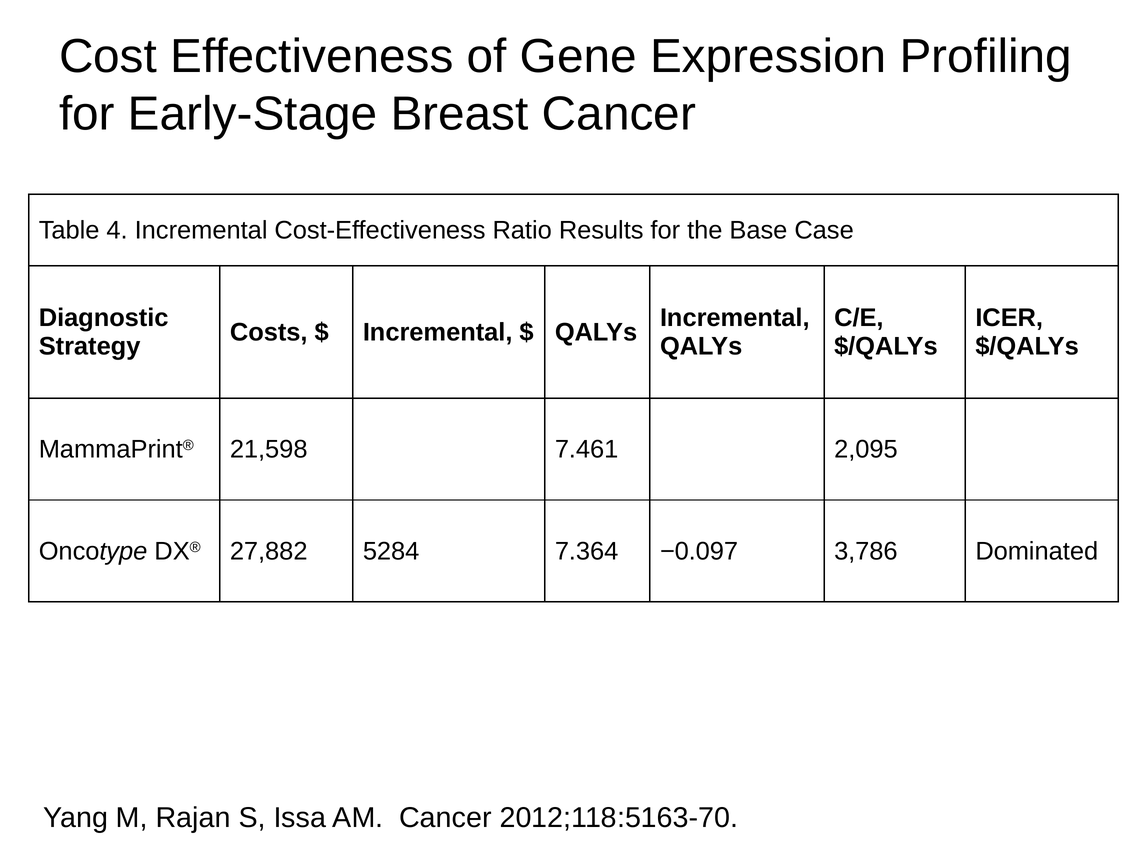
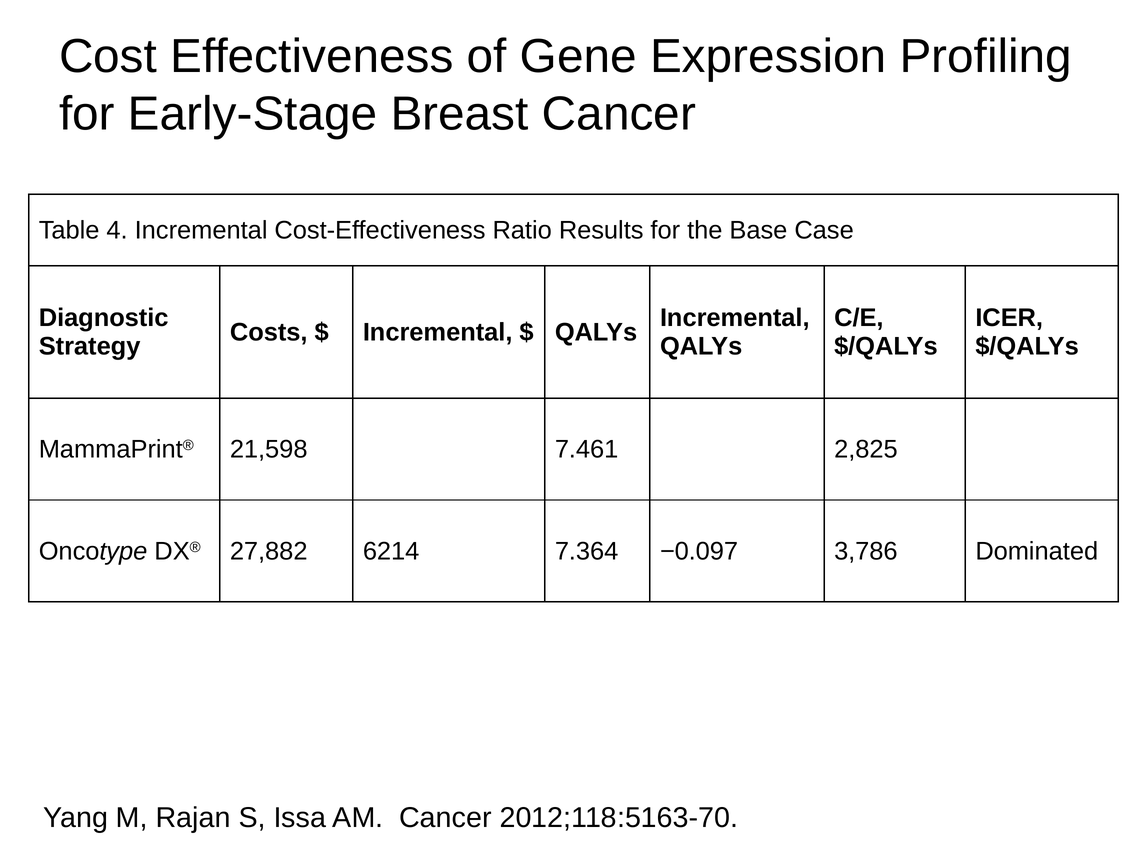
2,095: 2,095 -> 2,825 (866, 450)
5284: 5284 -> 6214 (391, 552)
